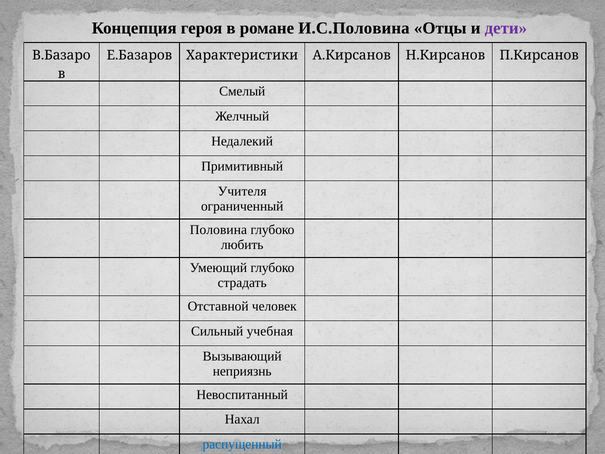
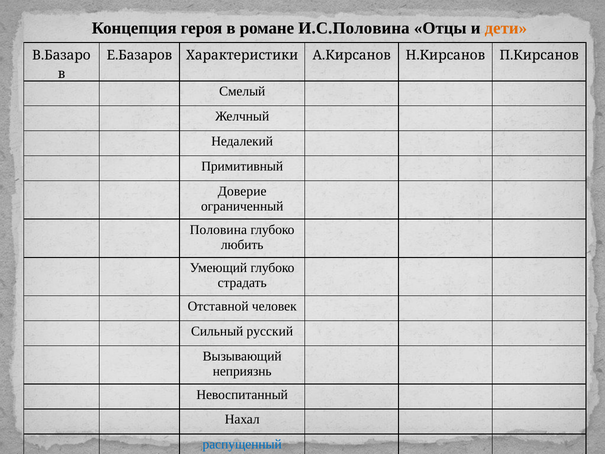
дети colour: purple -> orange (506, 28)
Учителя: Учителя -> Доверие (242, 191)
учебная: учебная -> русский (270, 331)
